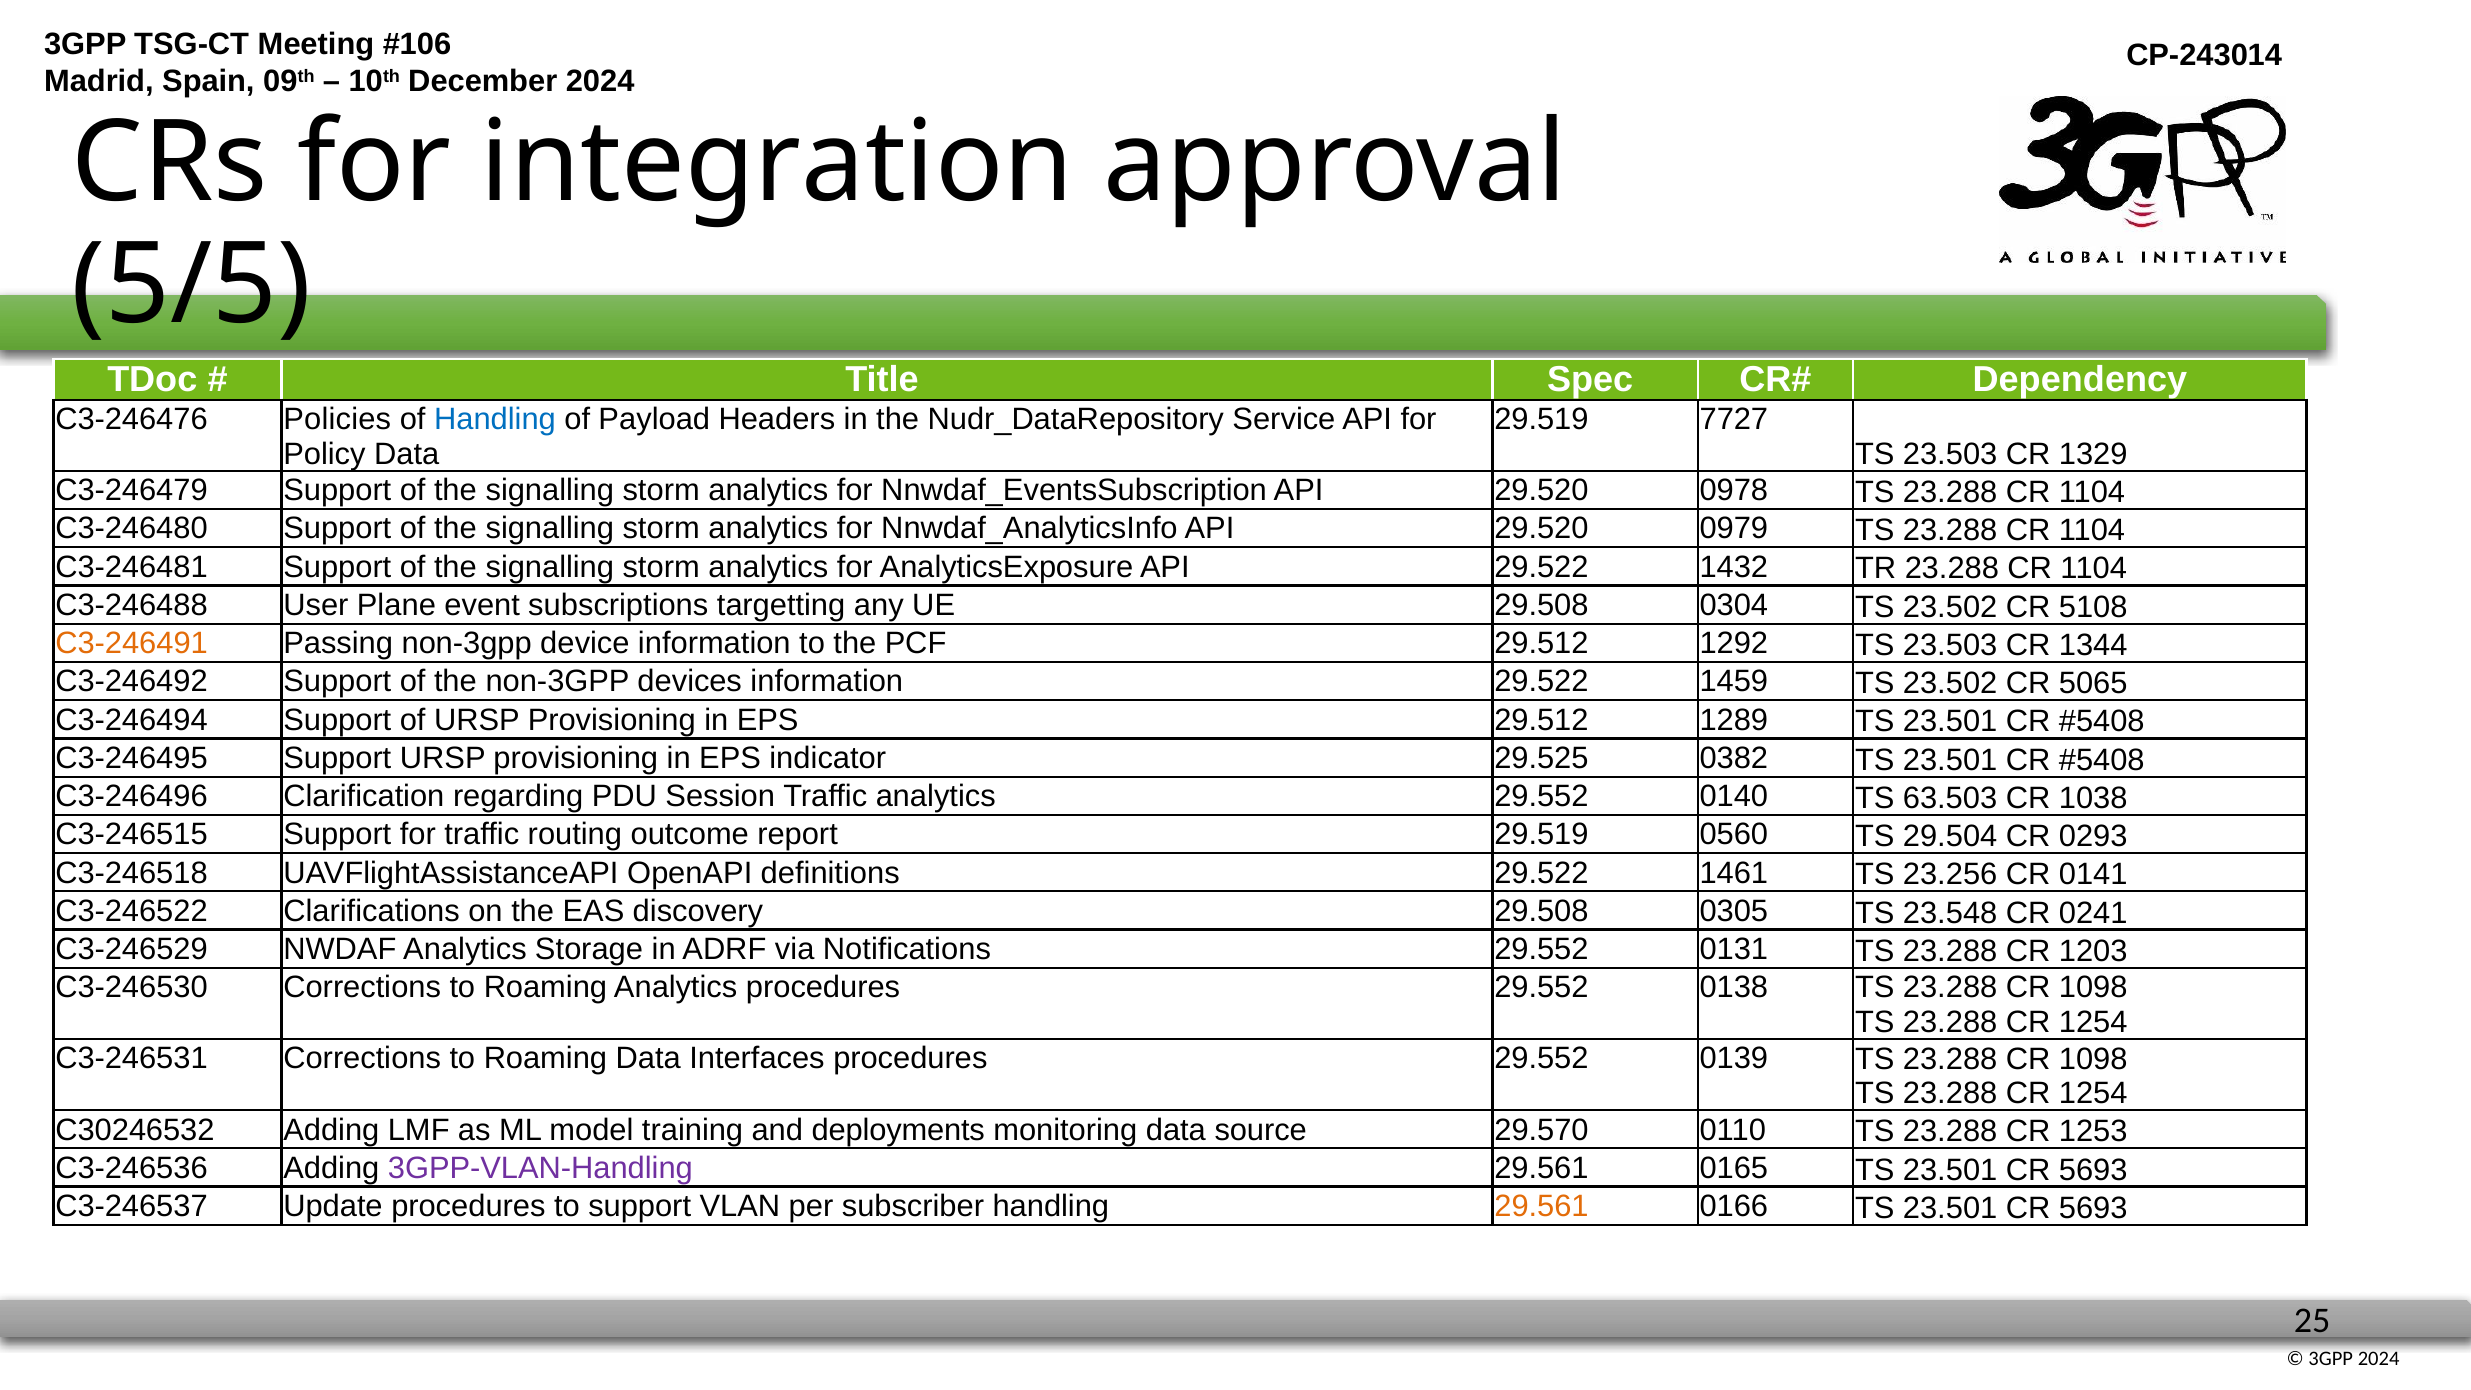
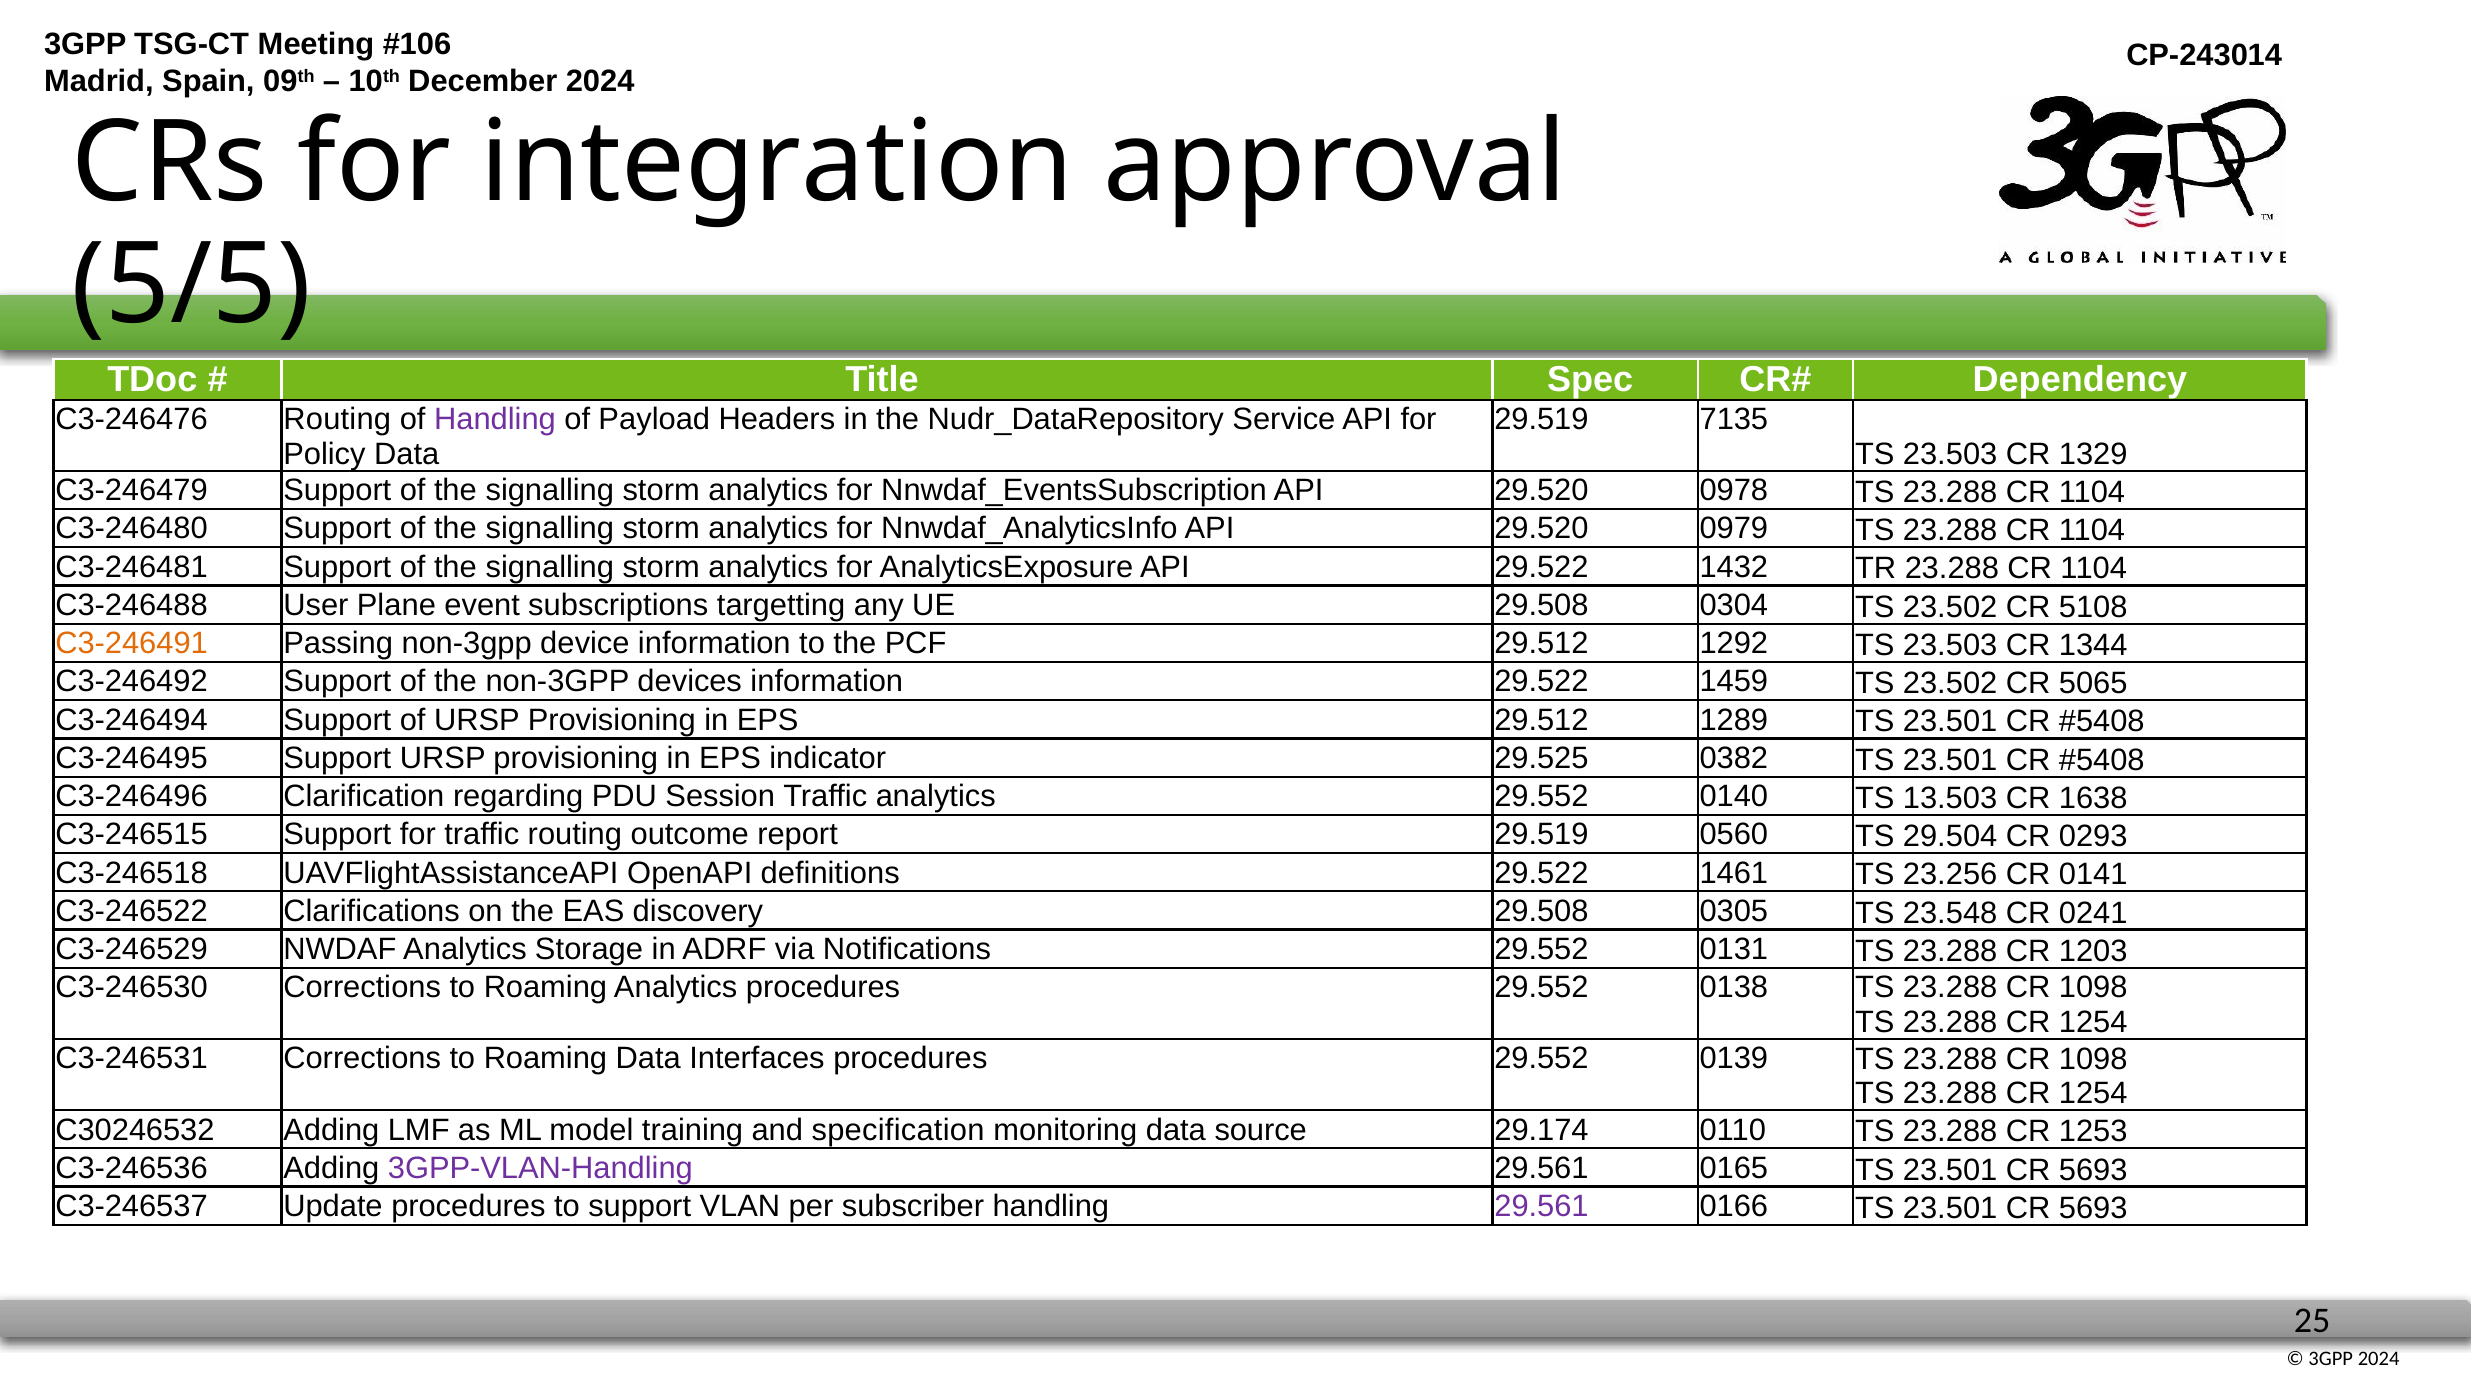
C3-246476 Policies: Policies -> Routing (337, 419)
Handling colour: blue -> purple (495, 419)
7727: 7727 -> 7135 (1734, 419)
63.503: 63.503 -> 13.503 (1950, 798)
1038: 1038 -> 1638 (2093, 798)
deployments: deployments -> specification (898, 1130)
29.570: 29.570 -> 29.174 (1542, 1130)
29.561 colour: orange -> purple (1542, 1206)
